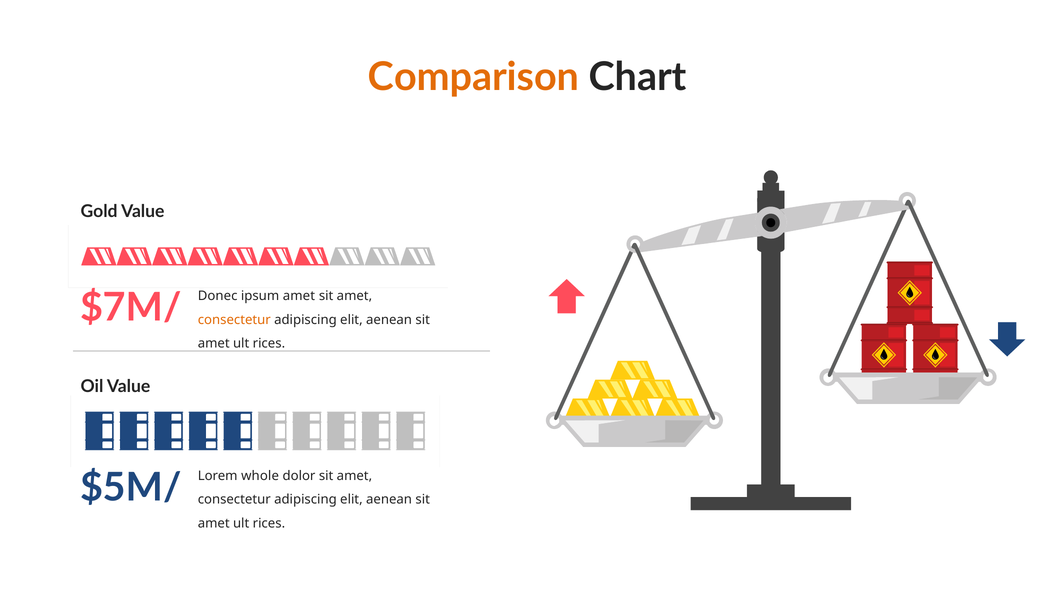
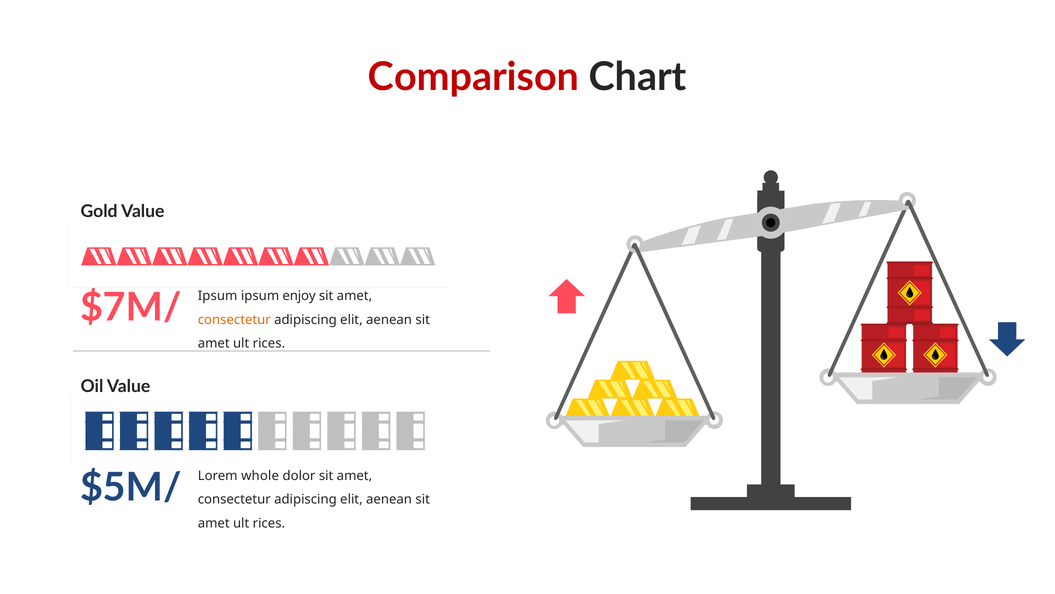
Comparison colour: orange -> red (474, 77)
Donec: Donec -> Ipsum (218, 296)
ipsum amet: amet -> enjoy (299, 296)
